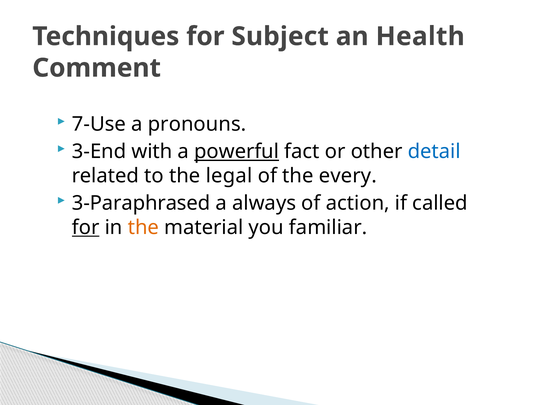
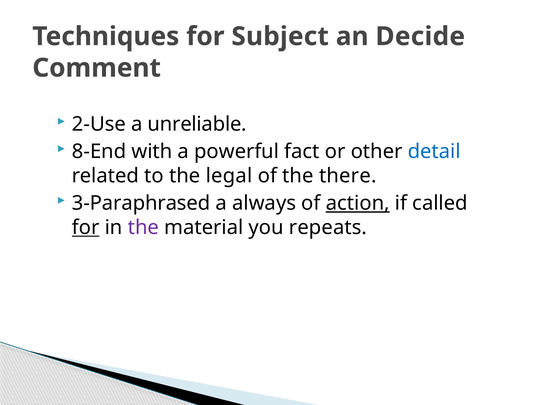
Health: Health -> Decide (420, 36)
7-Use: 7-Use -> 2-Use (99, 124)
pronouns: pronouns -> unreliable (197, 124)
3-End: 3-End -> 8-End (99, 152)
powerful underline: present -> none (237, 152)
every: every -> there (348, 176)
action underline: none -> present (358, 203)
the colour: orange -> purple (143, 228)
familiar: familiar -> repeats (328, 228)
